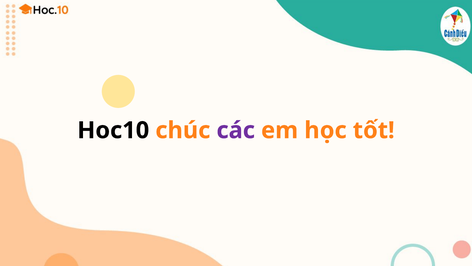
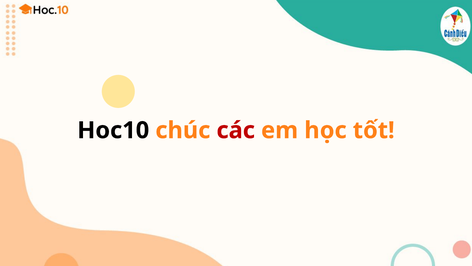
các colour: purple -> red (236, 130)
